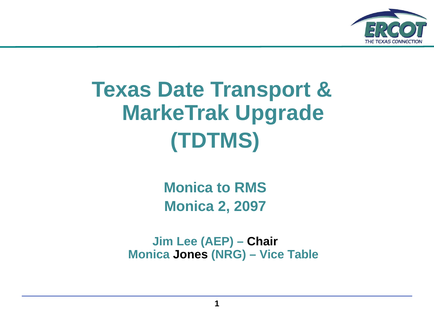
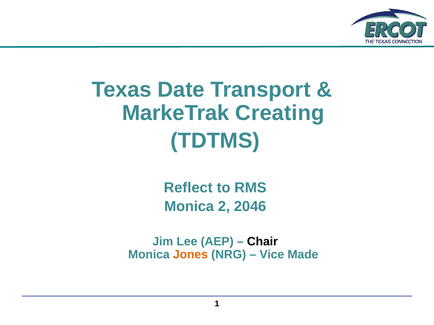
Upgrade: Upgrade -> Creating (280, 113)
Monica: Monica -> Reflect (188, 188)
2097: 2097 -> 2046 (250, 207)
Jones colour: black -> orange (190, 255)
Table: Table -> Made (303, 255)
